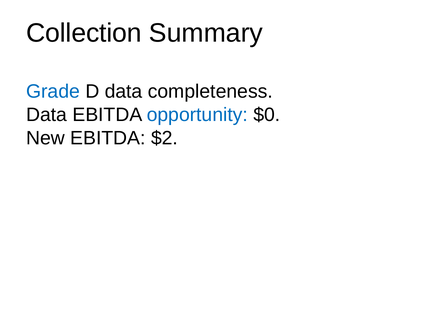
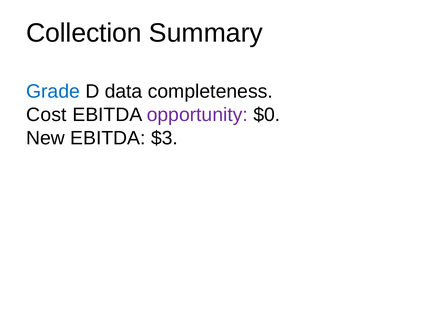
Data: Data -> Cost (46, 115)
opportunity colour: blue -> purple (197, 115)
$2: $2 -> $3 (164, 138)
